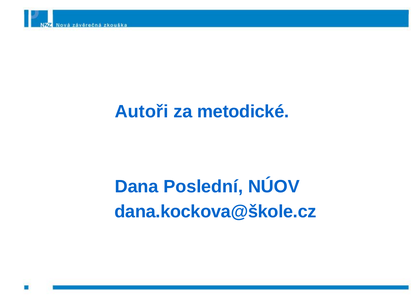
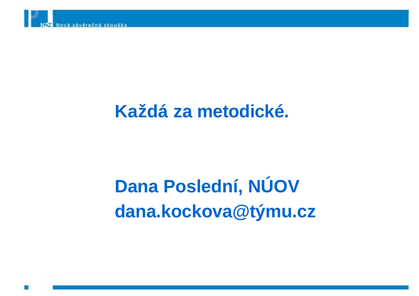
Autoři: Autoři -> Každá (142, 112)
dana.kockova@škole.cz: dana.kockova@škole.cz -> dana.kockova@týmu.cz (215, 212)
